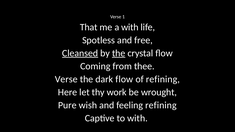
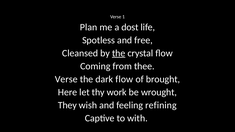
That: That -> Plan (89, 27)
a with: with -> dost (130, 27)
Cleansed underline: present -> none (80, 53)
of refining: refining -> brought (163, 79)
Pure: Pure -> They (67, 105)
